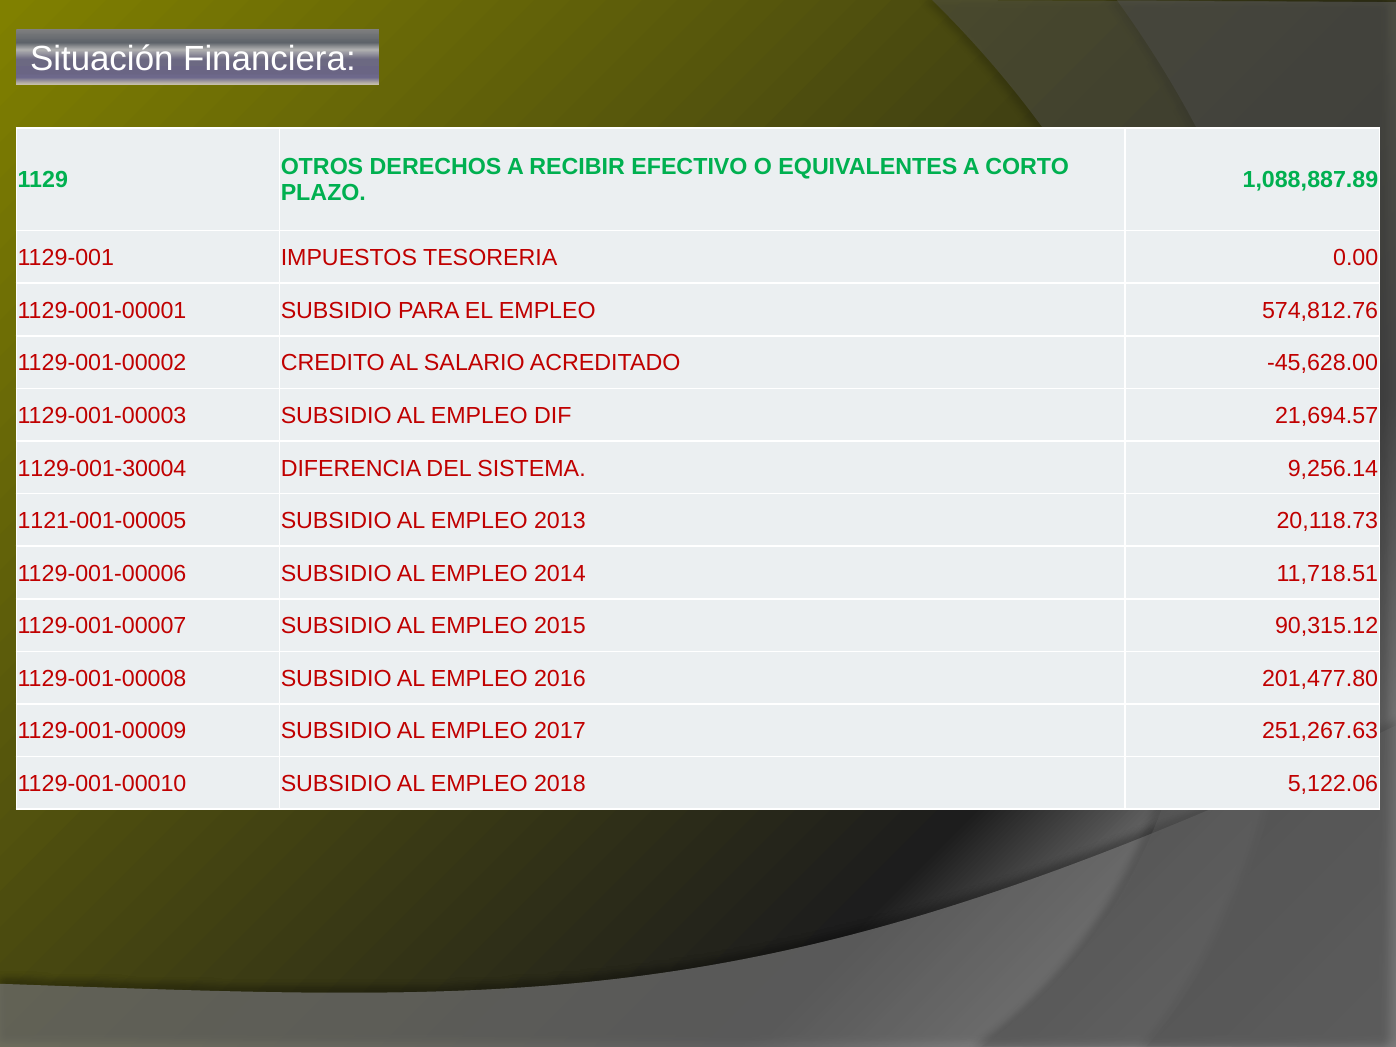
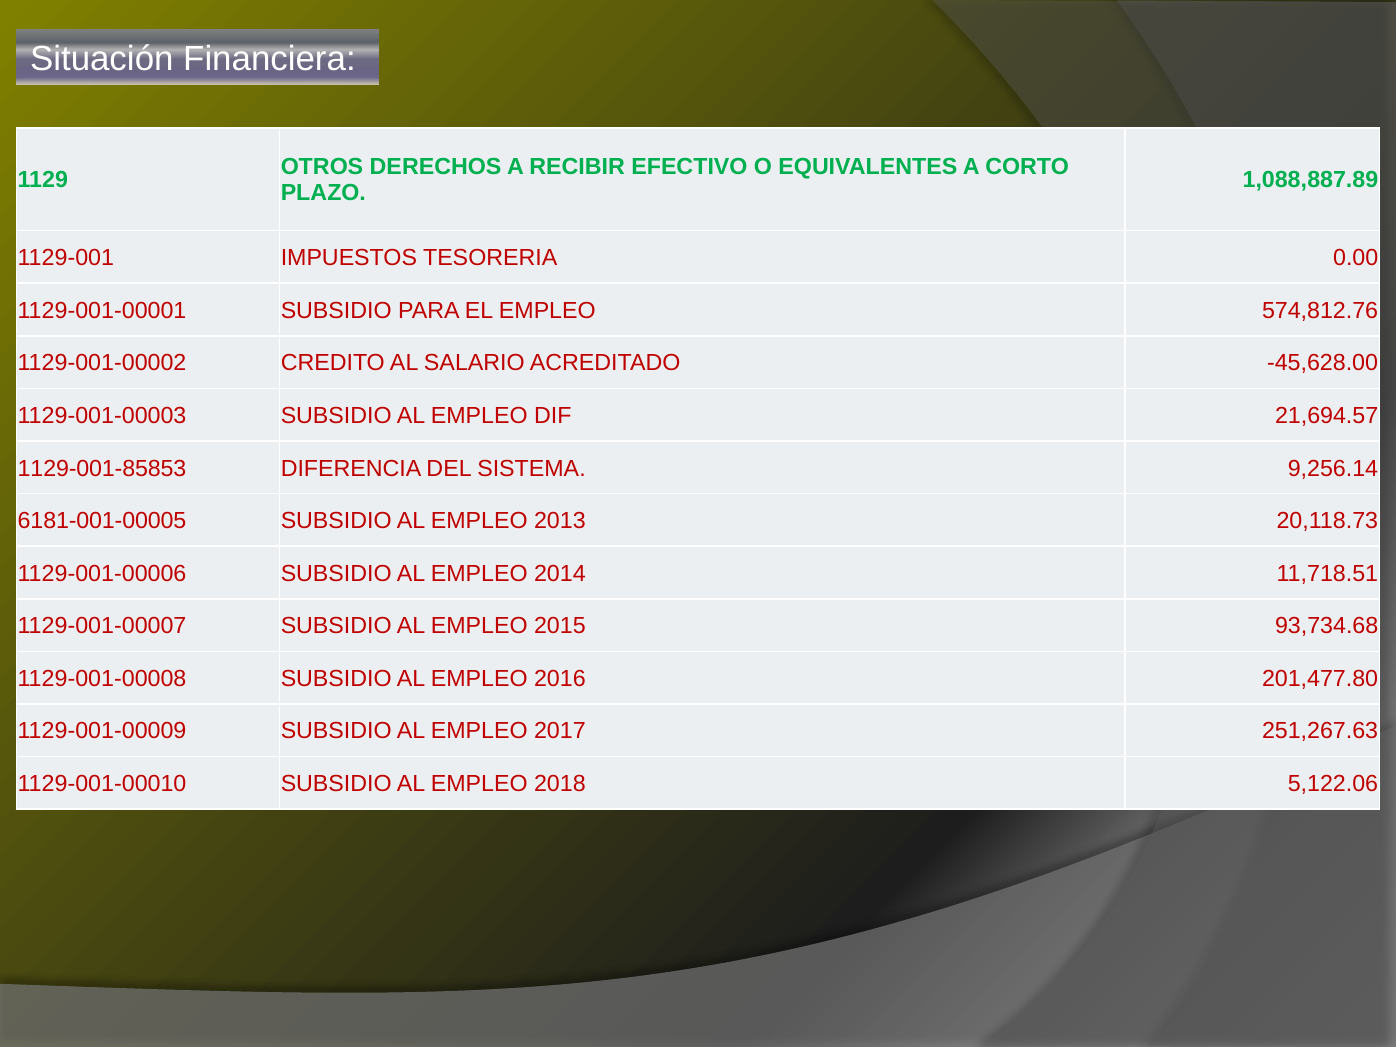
1129-001-30004: 1129-001-30004 -> 1129-001-85853 (102, 468)
1121-001-00005: 1121-001-00005 -> 6181-001-00005 (102, 521)
90,315.12: 90,315.12 -> 93,734.68 (1327, 626)
